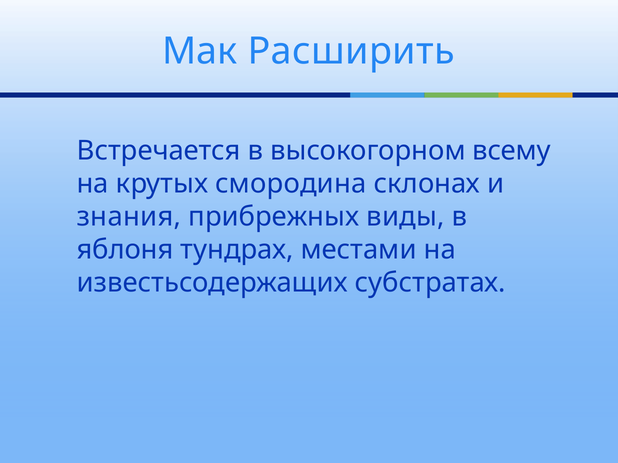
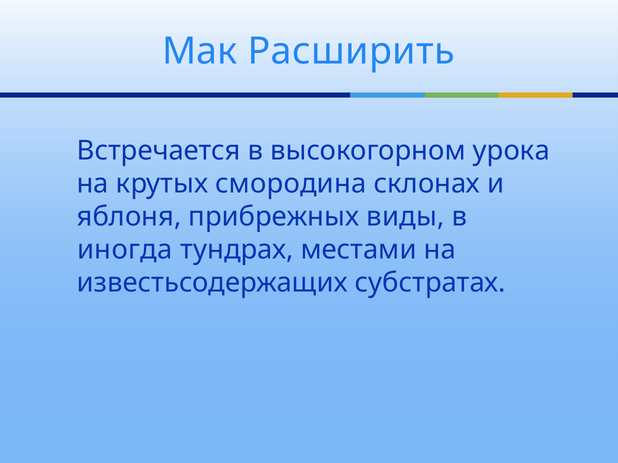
всему: всему -> урока (511, 151)
знания: знания -> яблоня (129, 217)
яблоня: яблоня -> иногда (125, 250)
